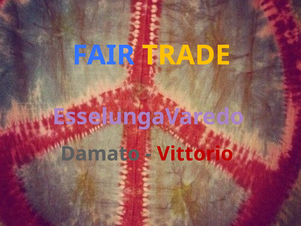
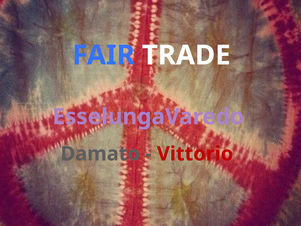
TRADE colour: yellow -> white (186, 55)
